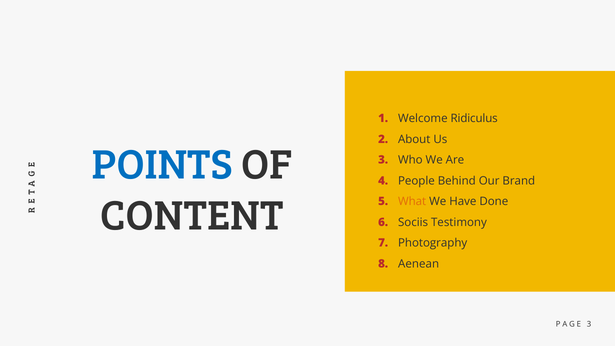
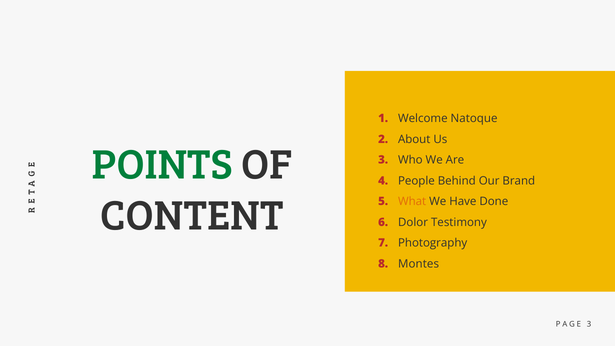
Ridiculus: Ridiculus -> Natoque (474, 119)
POINTS colour: blue -> green (162, 165)
Sociis: Sociis -> Dolor (413, 222)
Aenean: Aenean -> Montes (419, 264)
